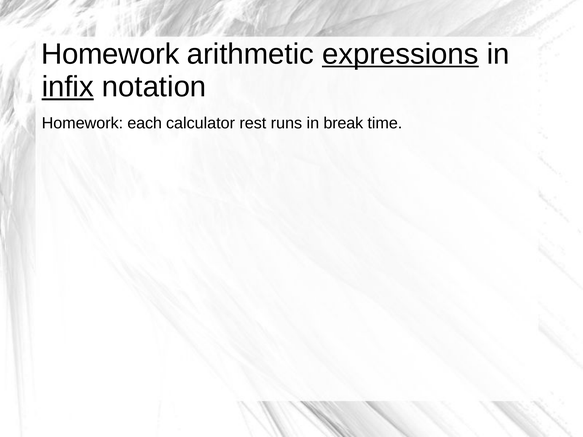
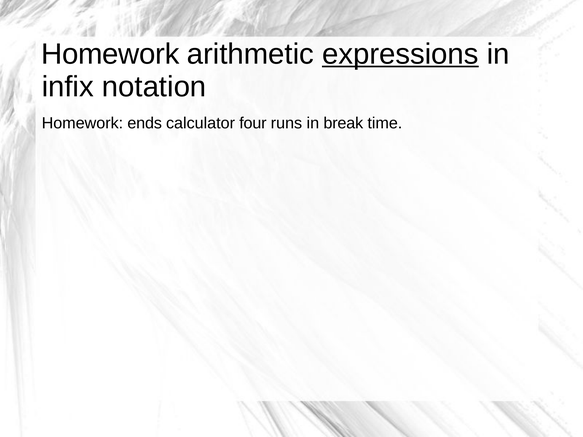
infix underline: present -> none (68, 87)
each: each -> ends (145, 123)
rest: rest -> four (253, 123)
